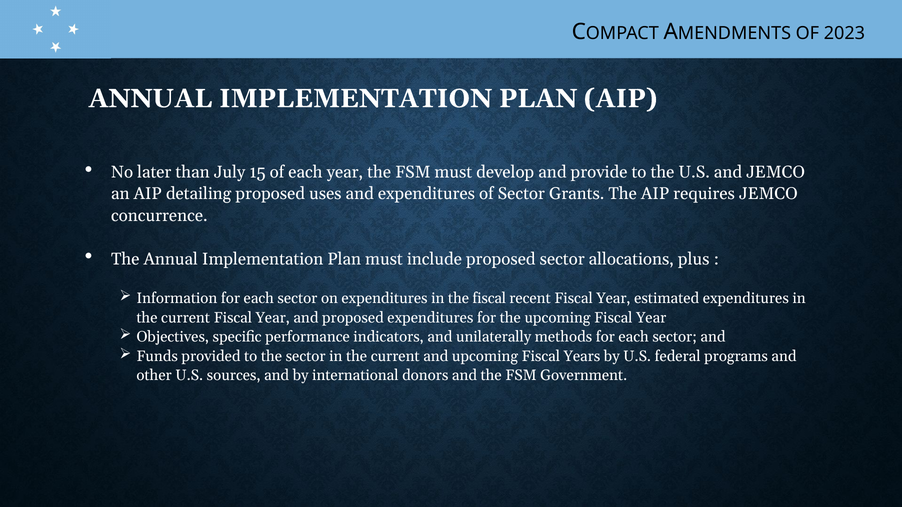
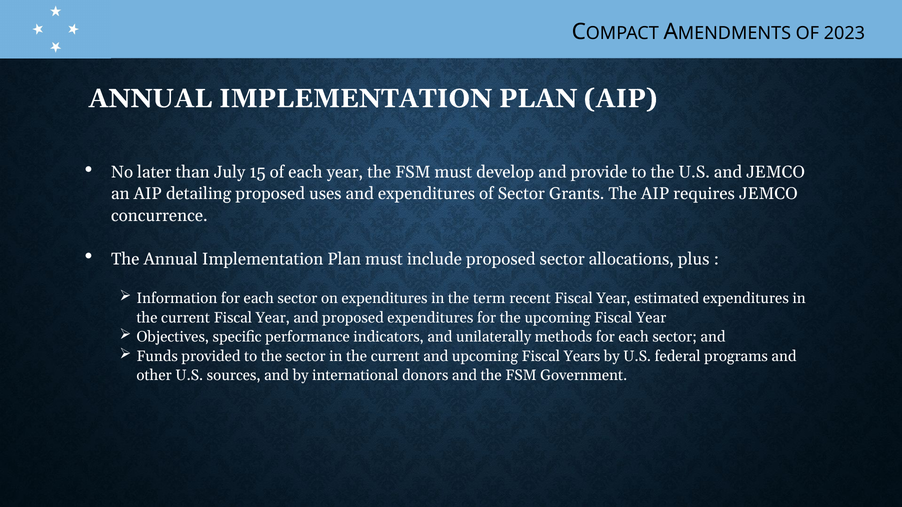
the fiscal: fiscal -> term (489, 299)
